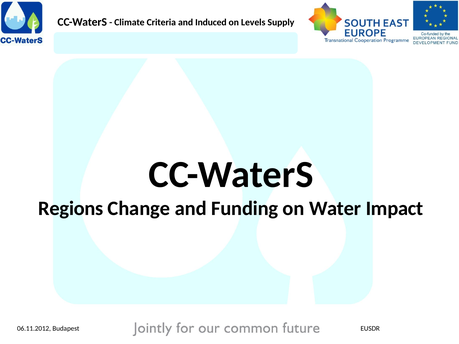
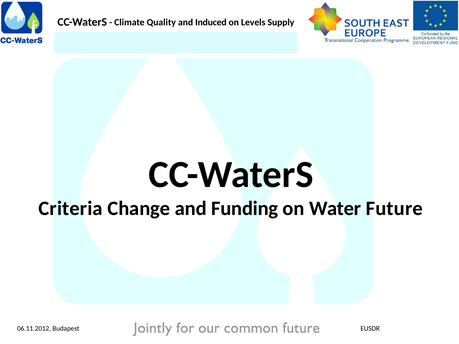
Criteria: Criteria -> Quality (161, 22)
Regions: Regions -> Criteria (71, 208)
Impact: Impact -> Future (394, 208)
